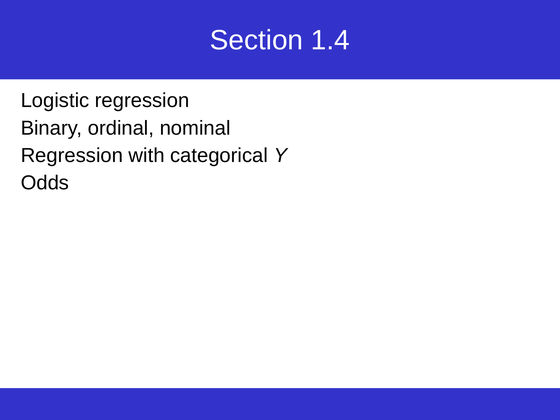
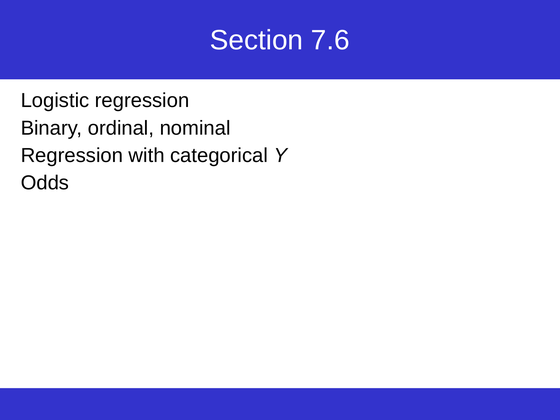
1.4: 1.4 -> 7.6 (330, 40)
